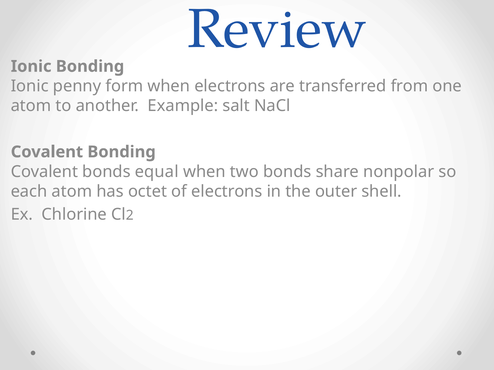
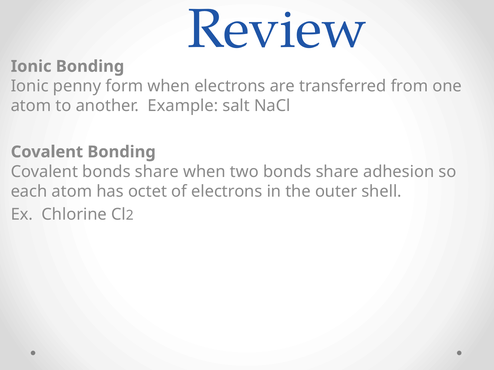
Covalent bonds equal: equal -> share (157, 172)
nonpolar: nonpolar -> adhesion (399, 172)
